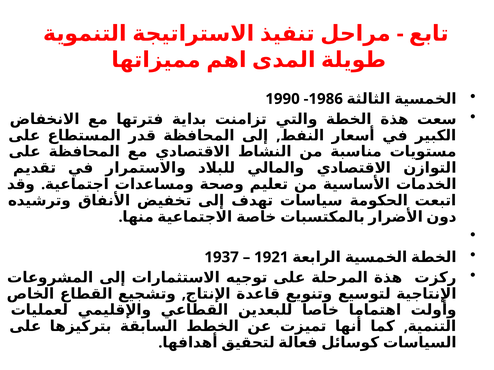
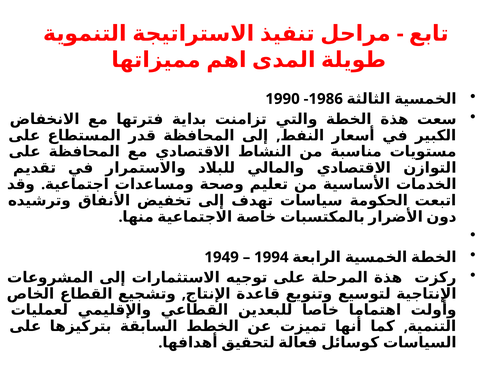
1937: 1937 -> 1949 (222, 258)
1921: 1921 -> 1994 (271, 258)
